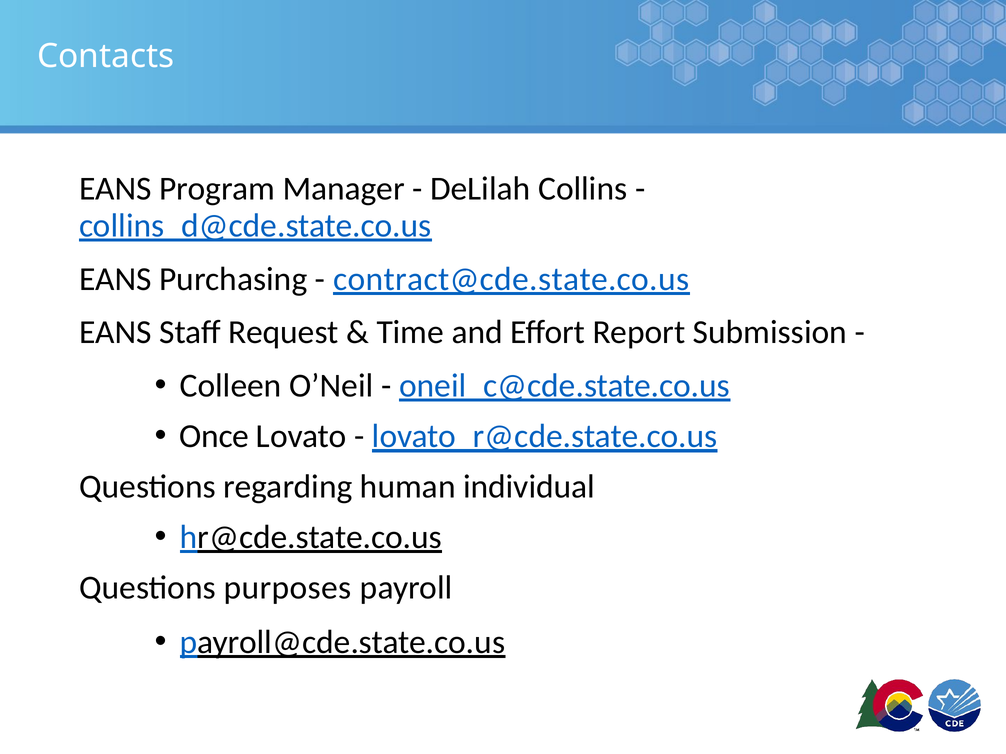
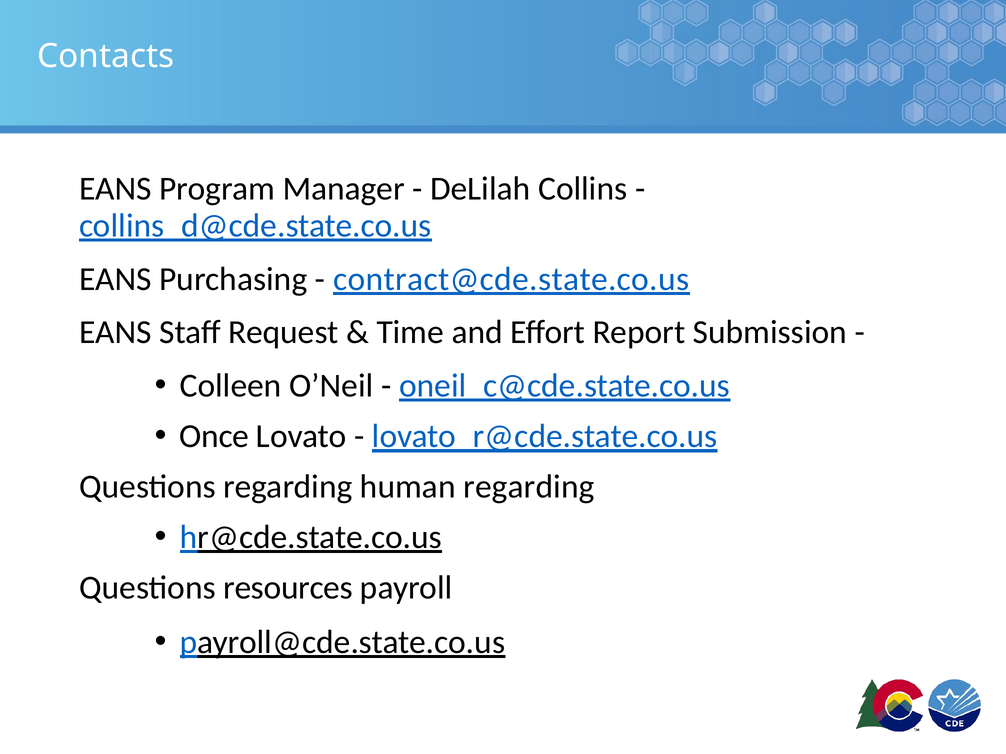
human individual: individual -> regarding (529, 487)
purposes: purposes -> resources (288, 588)
